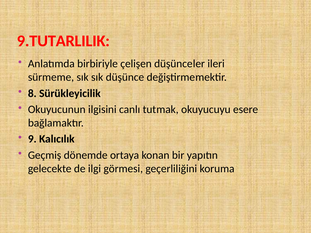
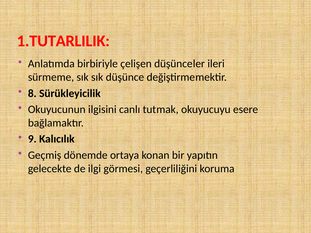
9.TUTARLILIK: 9.TUTARLILIK -> 1.TUTARLILIK (63, 41)
